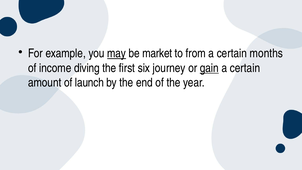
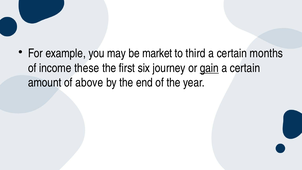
may underline: present -> none (117, 53)
from: from -> third (196, 53)
diving: diving -> these (87, 68)
launch: launch -> above (89, 83)
